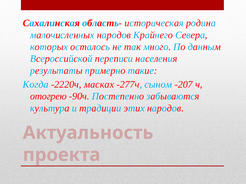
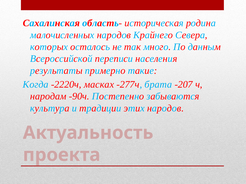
сыном: сыном -> брата (158, 85)
отогрею: отогрею -> народам (48, 97)
